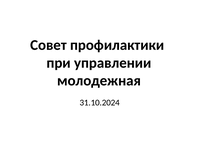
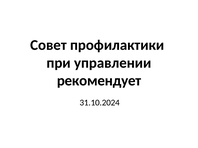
молодежная: молодежная -> рекомендует (99, 81)
